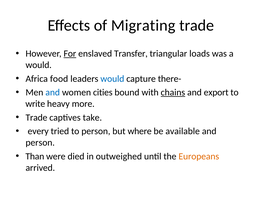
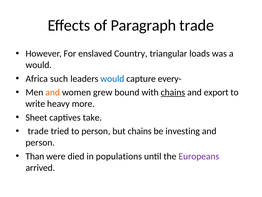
Migrating: Migrating -> Paragraph (143, 25)
For underline: present -> none (70, 53)
Transfer: Transfer -> Country (131, 53)
food: food -> such (59, 79)
there-: there- -> every- (170, 79)
and colour: blue -> orange (53, 92)
cities: cities -> grew (103, 92)
Trade: Trade -> Sheet (36, 117)
every: every -> trade (38, 131)
but where: where -> chains (140, 131)
available: available -> investing (183, 131)
outweighed: outweighed -> populations (119, 156)
Europeans colour: orange -> purple (199, 156)
